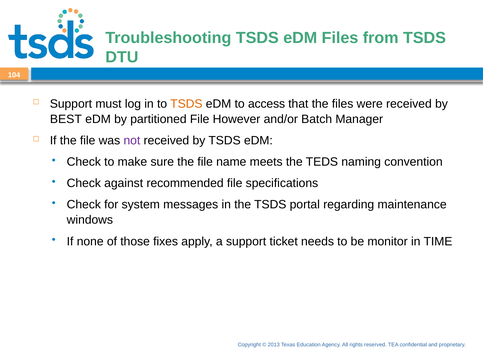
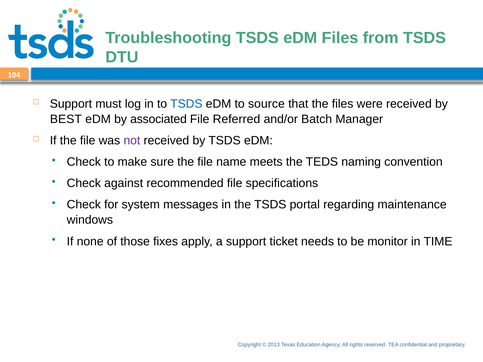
TSDS colour: orange -> blue (186, 104)
access: access -> source (266, 104)
partitioned: partitioned -> associated (158, 119)
However: However -> Referred (236, 119)
